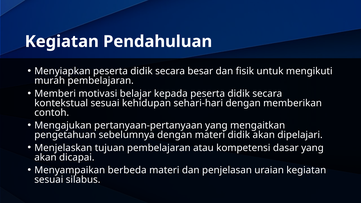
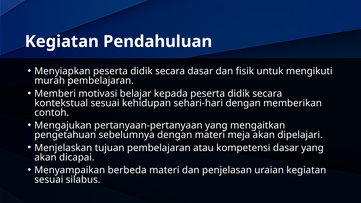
secara besar: besar -> dasar (200, 71)
materi didik: didik -> meja (239, 135)
